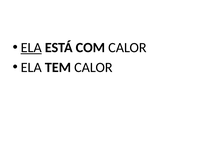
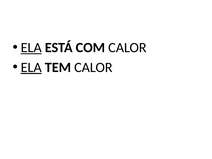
ELA underline: none -> present (31, 67)
